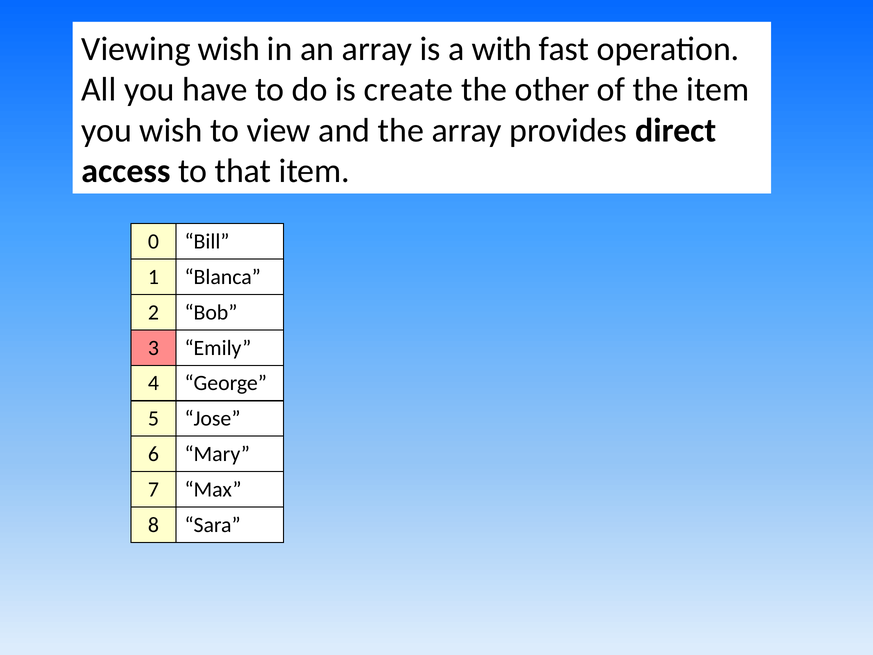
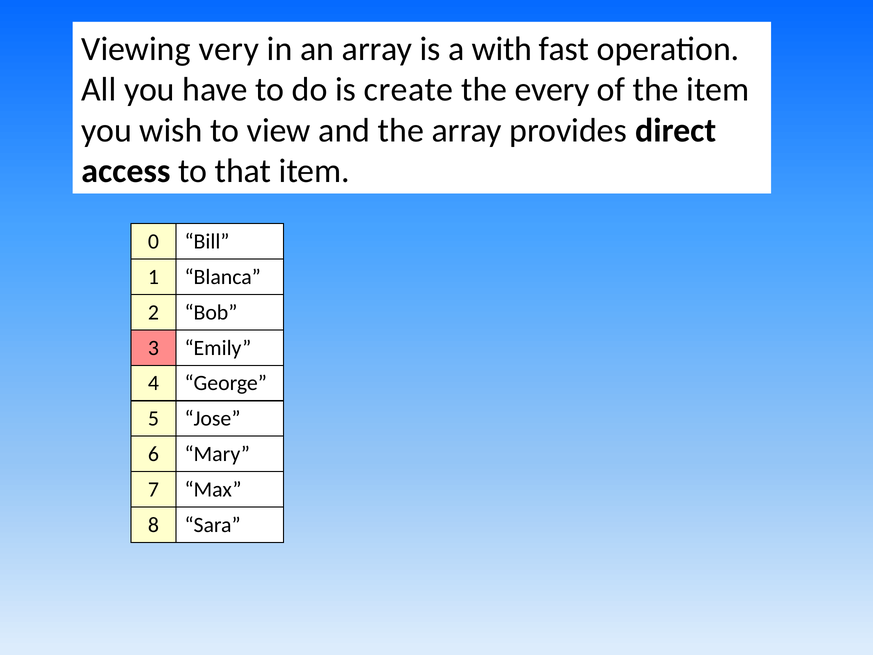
Viewing wish: wish -> very (229, 49)
other: other -> every (552, 90)
